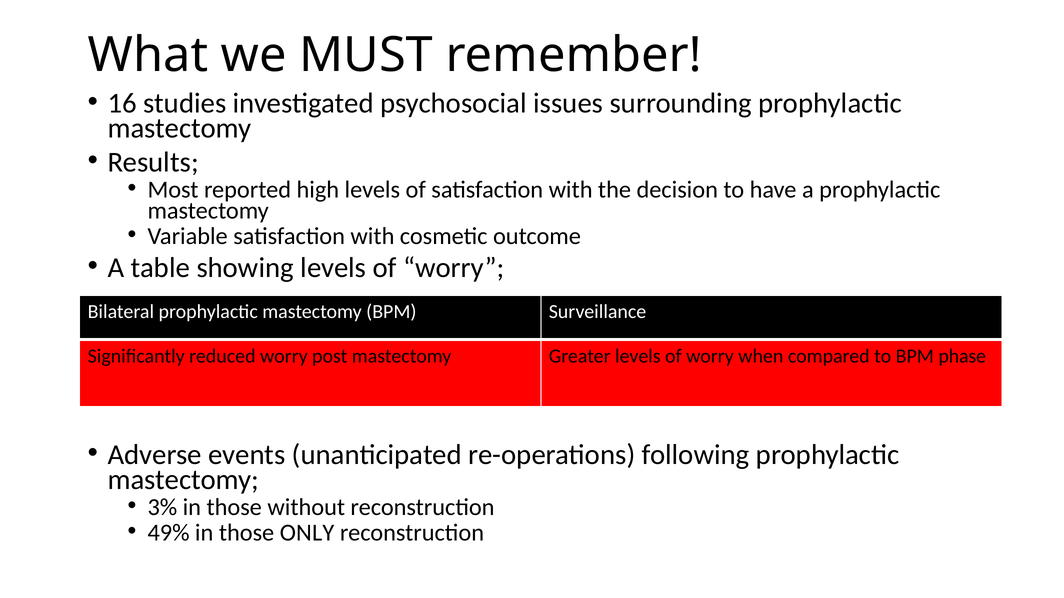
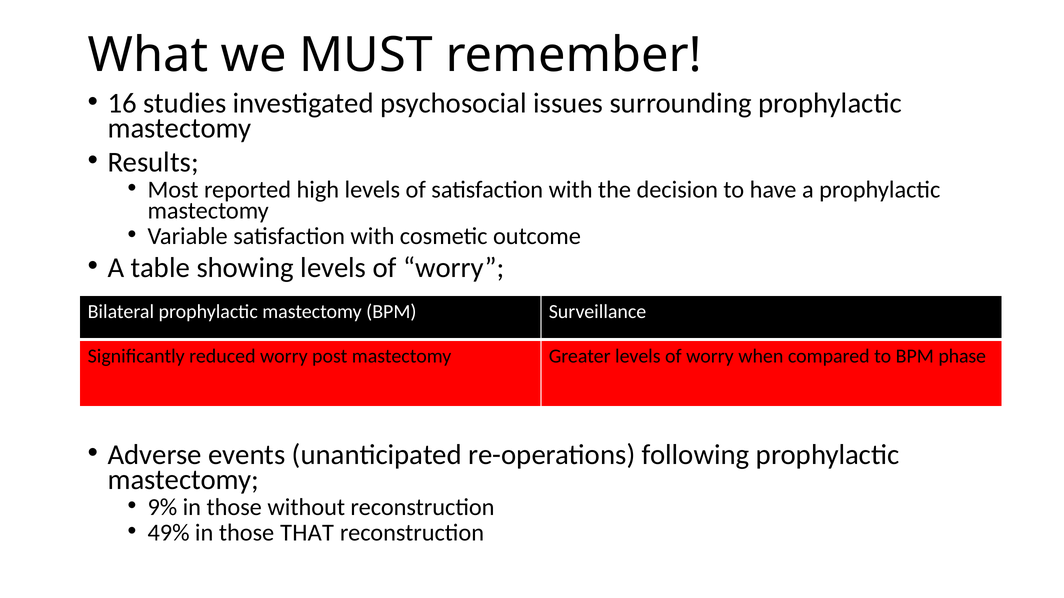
3%: 3% -> 9% (162, 508)
ONLY: ONLY -> THAT (307, 533)
